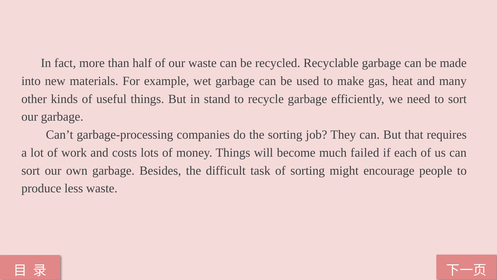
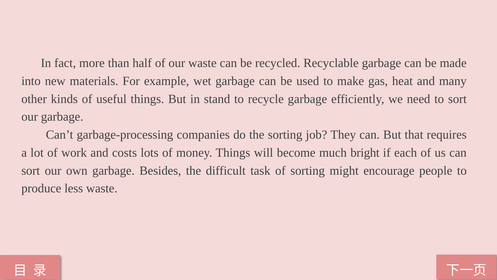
failed: failed -> bright (365, 152)
